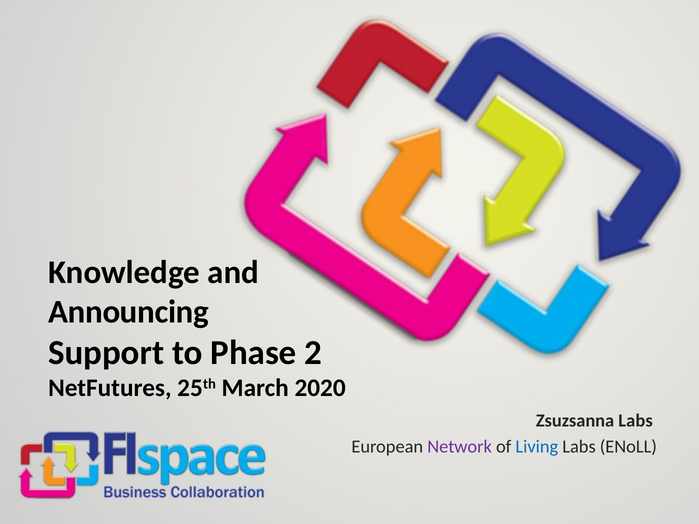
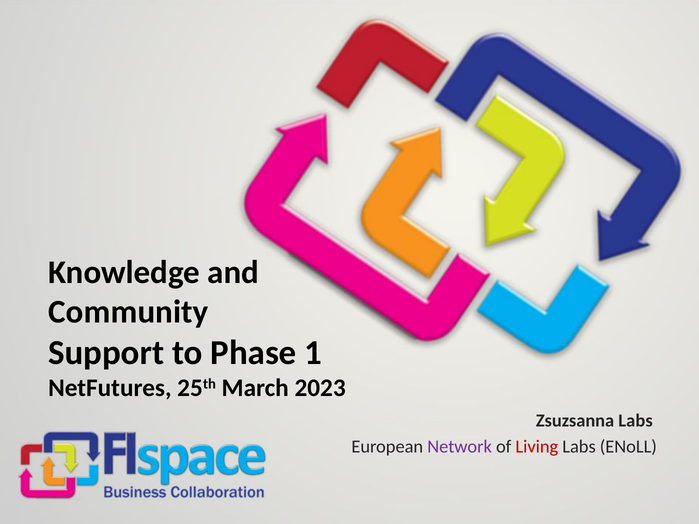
Announcing: Announcing -> Community (128, 312)
2: 2 -> 1 (313, 353)
2020: 2020 -> 2023 (320, 388)
Living colour: blue -> red (537, 447)
